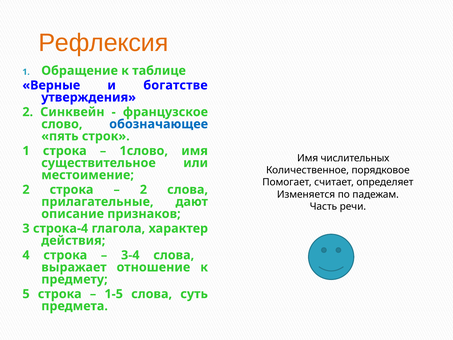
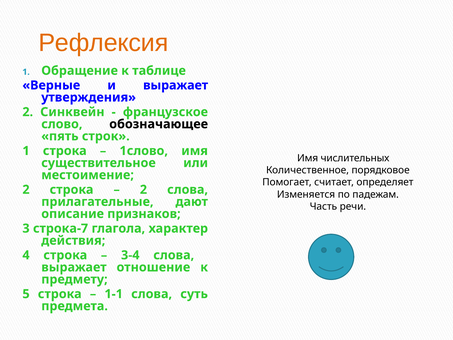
и богатстве: богатстве -> выражает (176, 85)
обозначающее colour: blue -> black (159, 124)
строка-4: строка-4 -> строка-7 (61, 228)
1-5: 1-5 -> 1-1 (114, 294)
